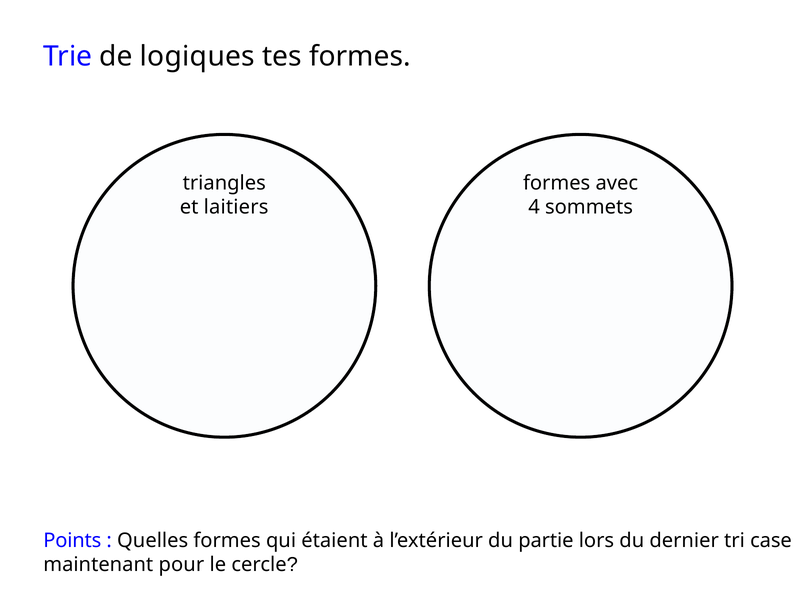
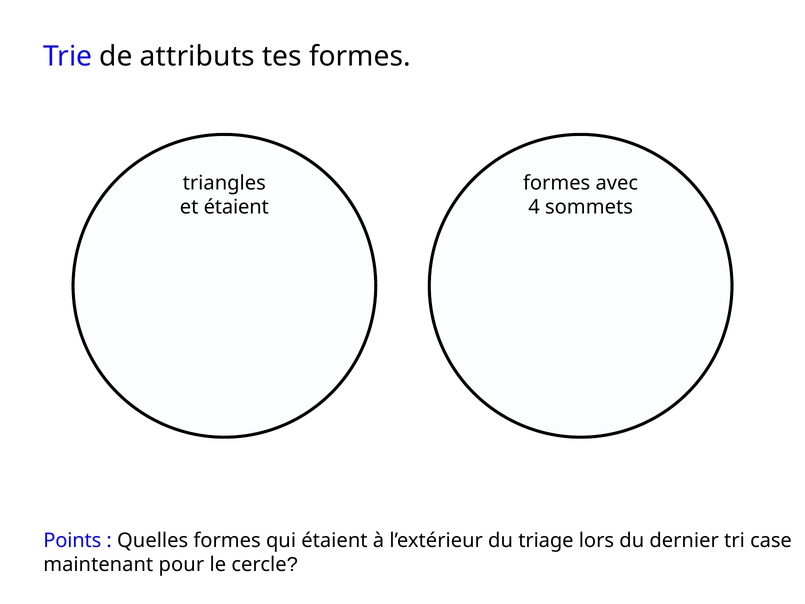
logiques: logiques -> attributs (197, 57)
et laitiers: laitiers -> étaient (236, 207)
partie: partie -> triage (546, 540)
